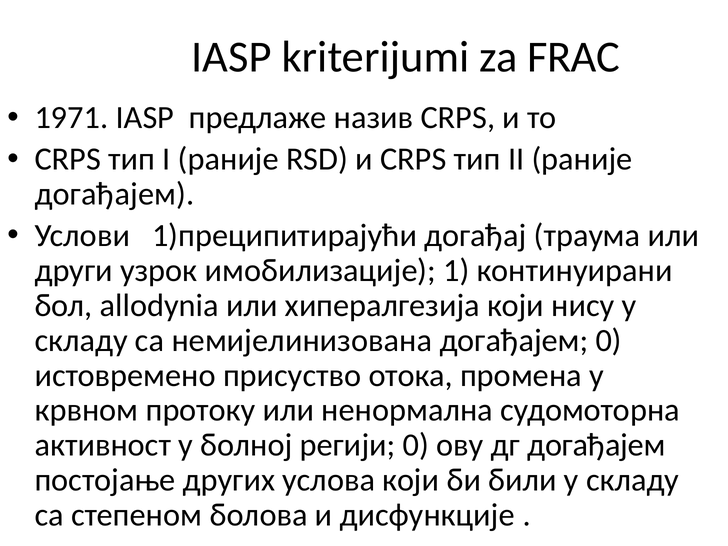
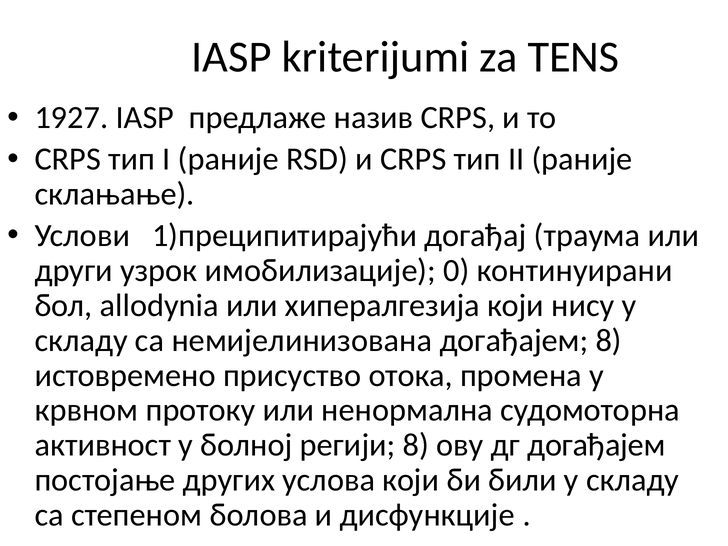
FRAC: FRAC -> TENS (573, 57)
1971: 1971 -> 1927 (71, 118)
догађајем: догађајем -> склањање (115, 194)
1: 1 -> 0 (456, 270)
догађајем 0: 0 -> 8 (609, 340)
регији 0: 0 -> 8 (416, 445)
